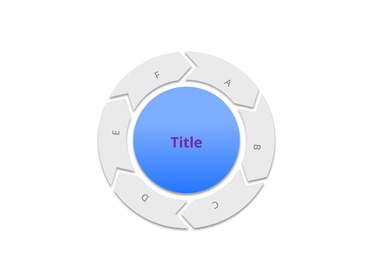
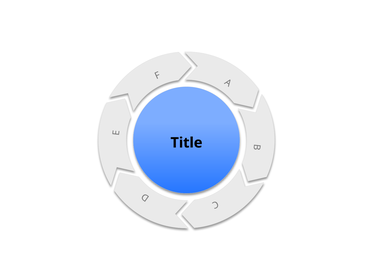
Title colour: purple -> black (186, 143)
